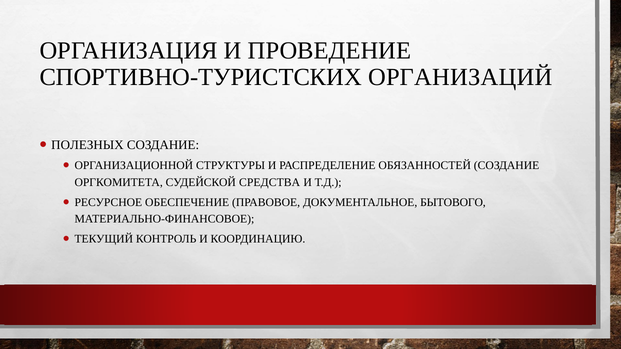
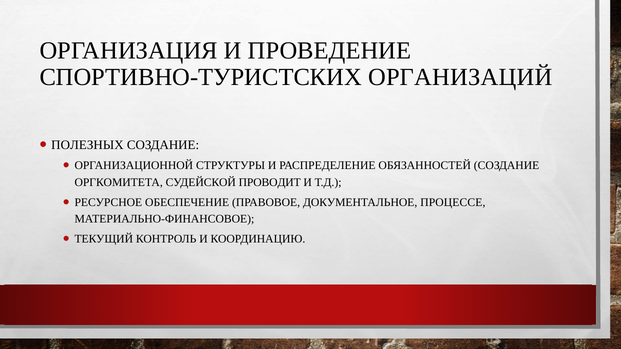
СРЕДСТВА: СРЕДСТВА -> ПРОВОДИТ (270, 183)
БЫТОВОГО: БЫТОВОГО -> ПРОЦЕССЕ (453, 203)
